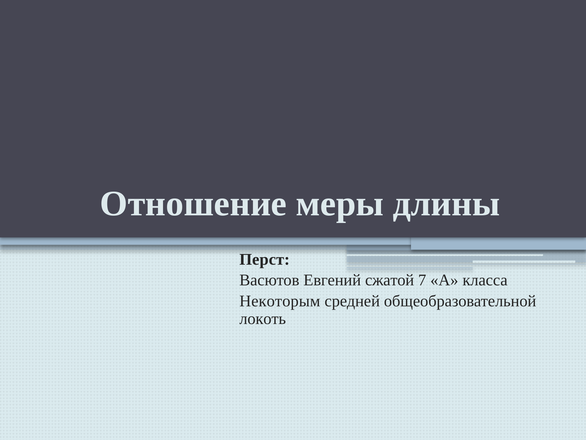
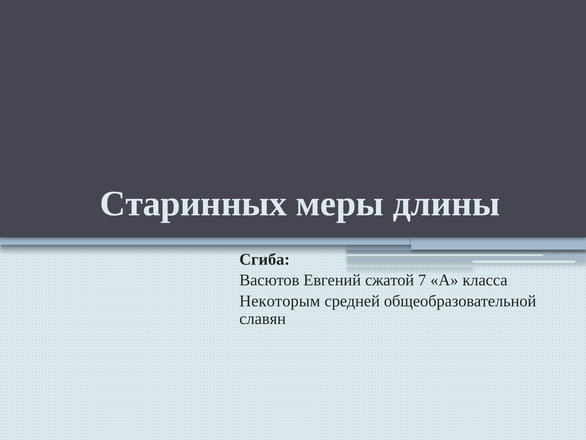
Отношение: Отношение -> Старинных (193, 204)
Перст: Перст -> Сгиба (265, 259)
локоть: локоть -> славян (263, 318)
